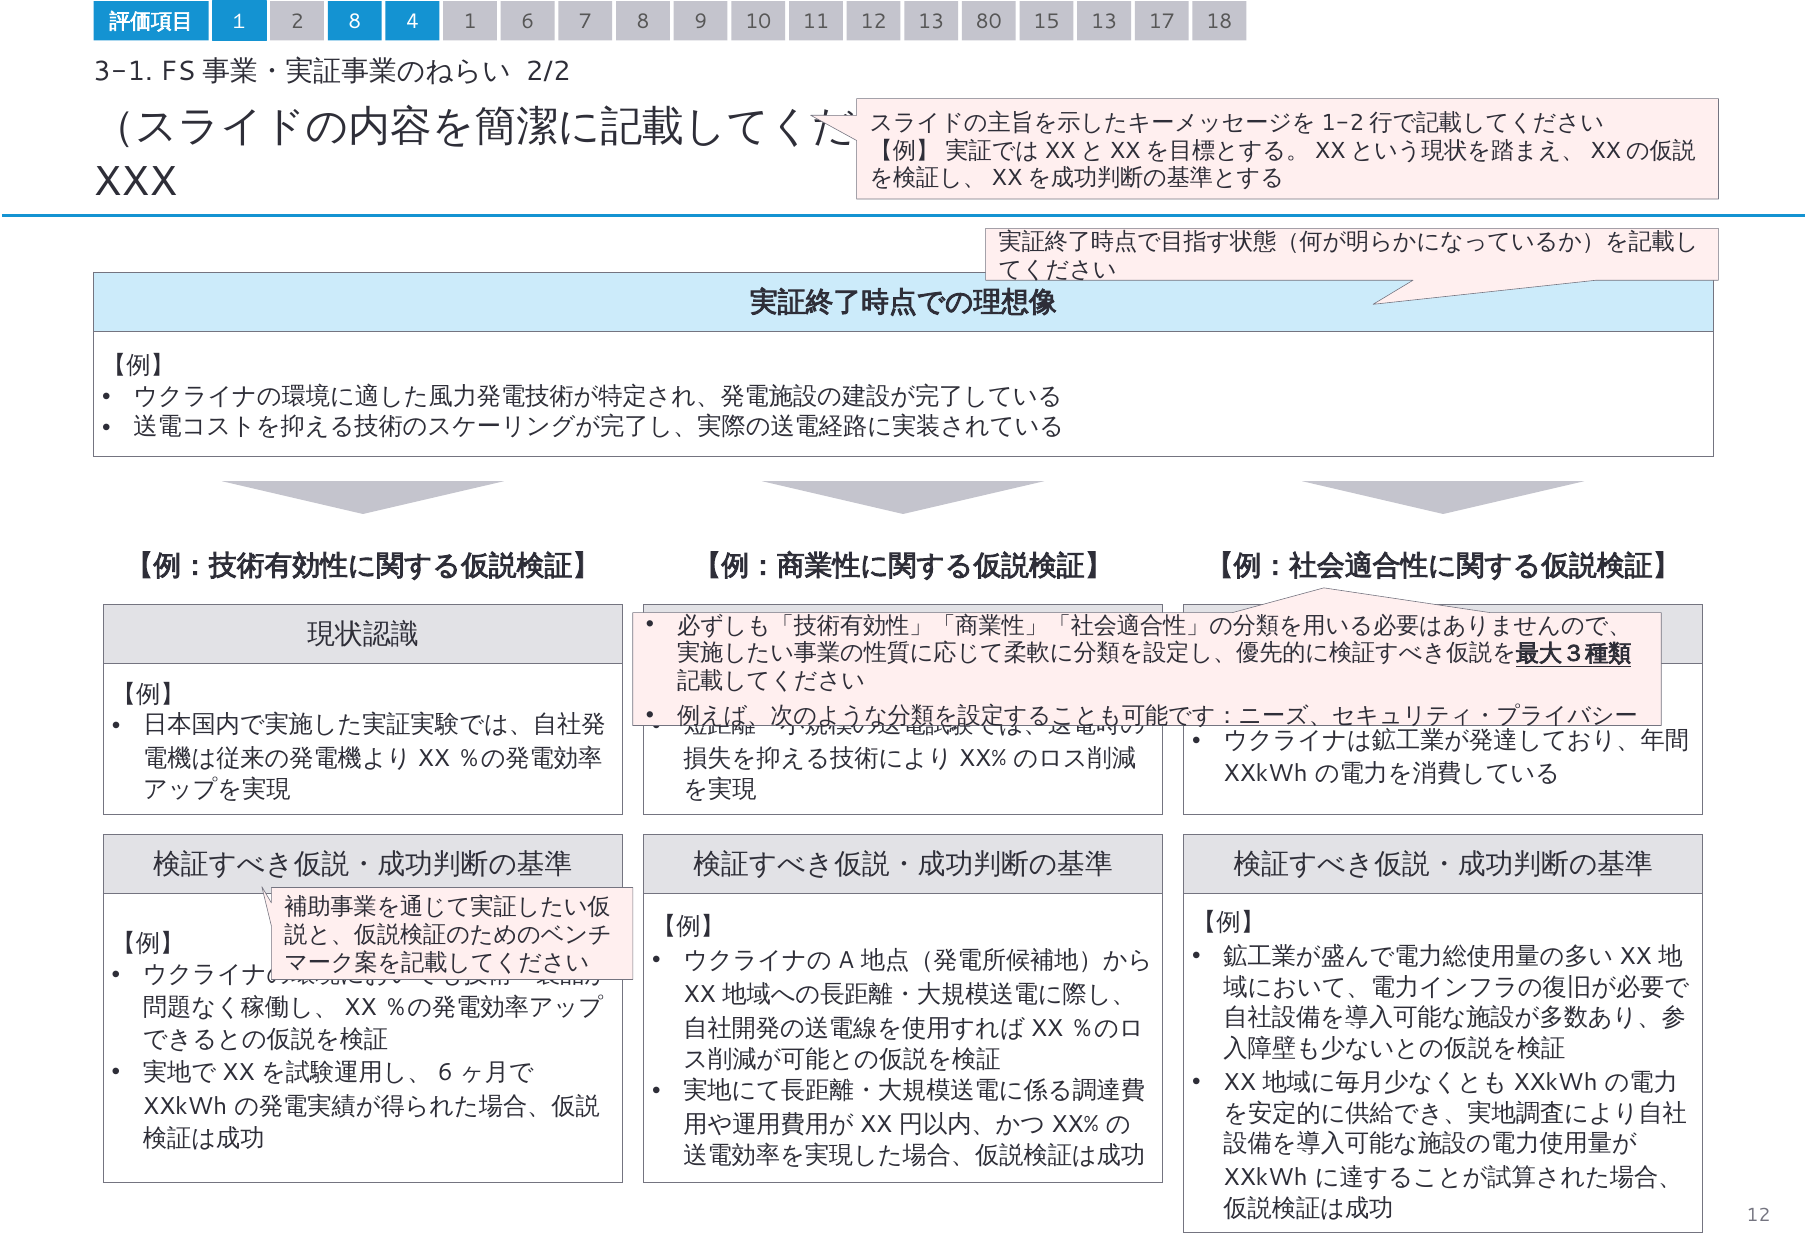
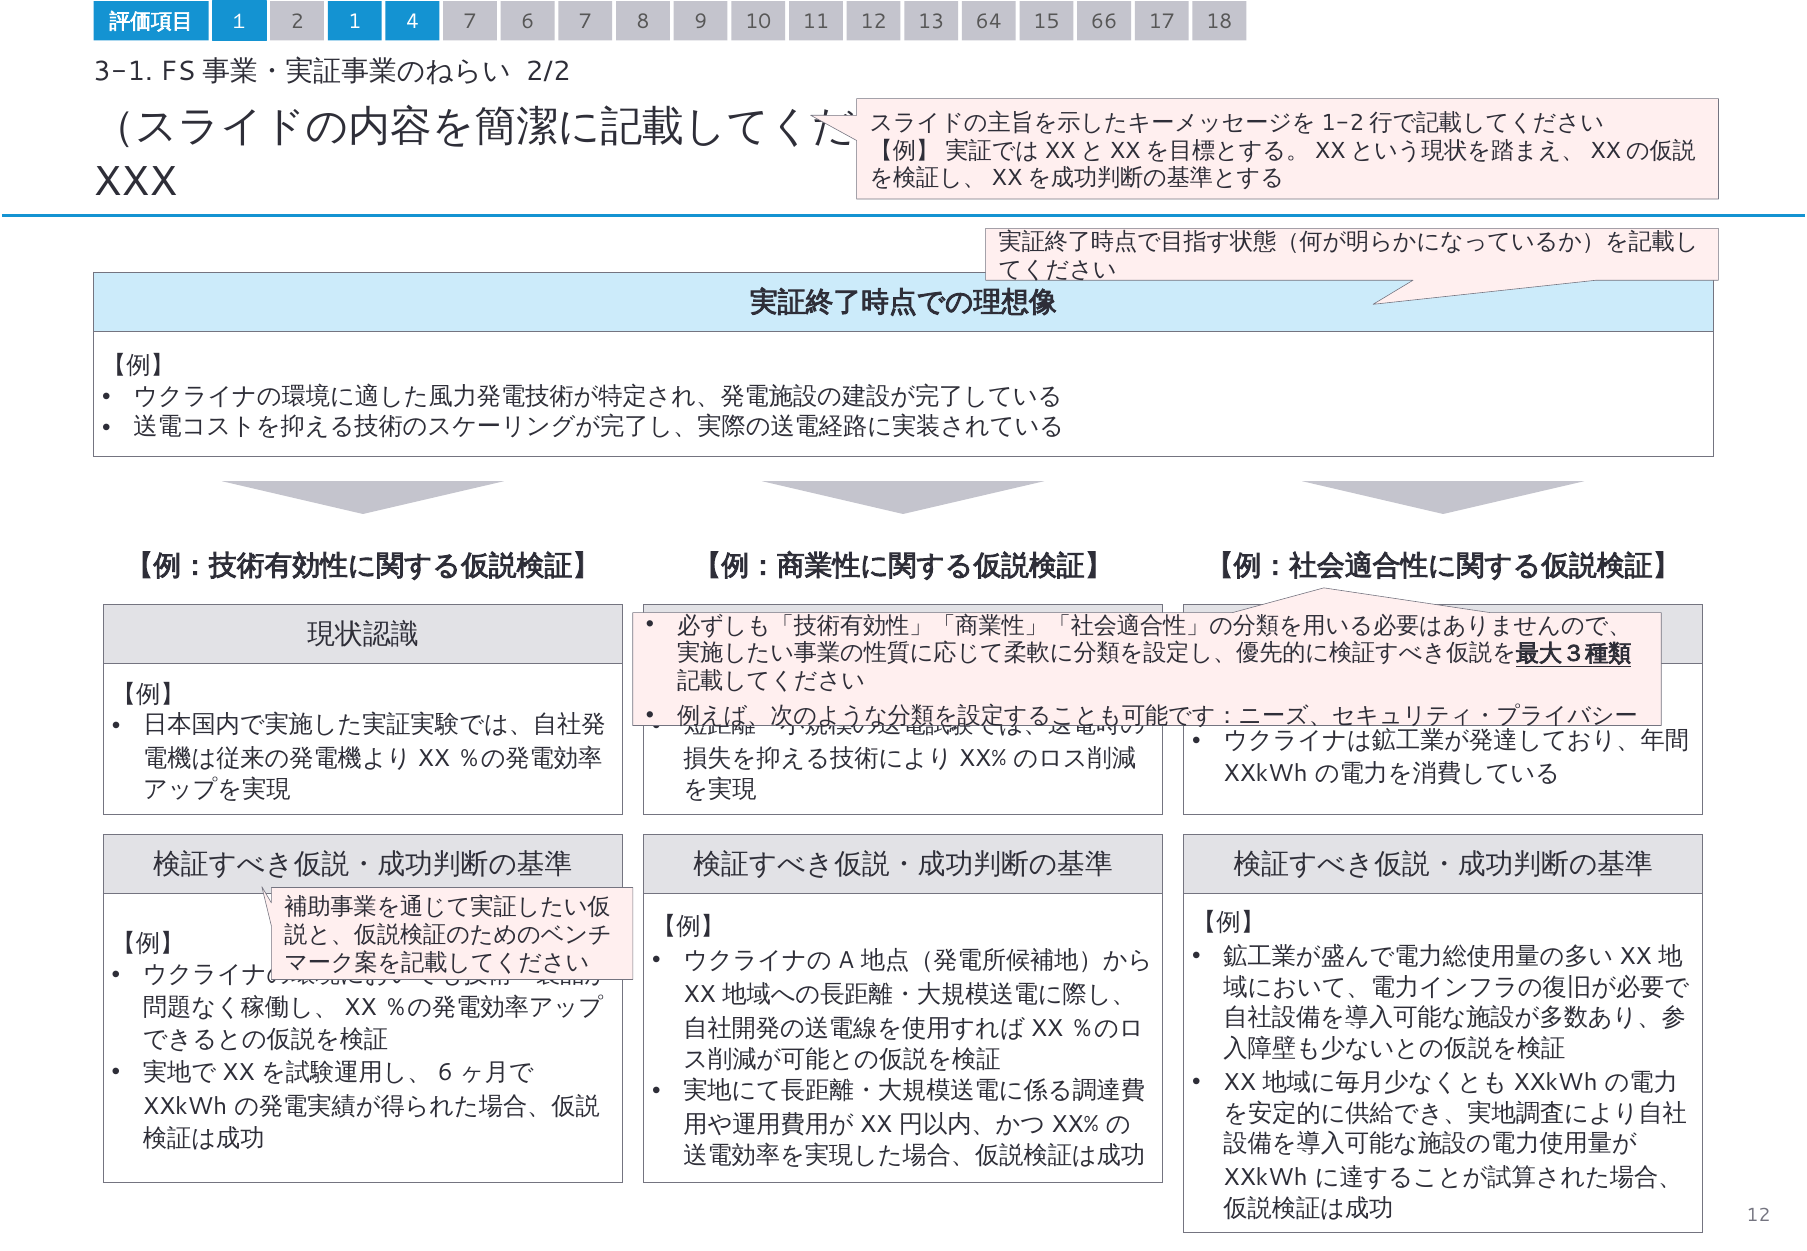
2 8: 8 -> 1 (355, 21)
4 1: 1 -> 7 (470, 21)
80: 80 -> 64 (989, 21)
15 13: 13 -> 66 (1104, 21)
